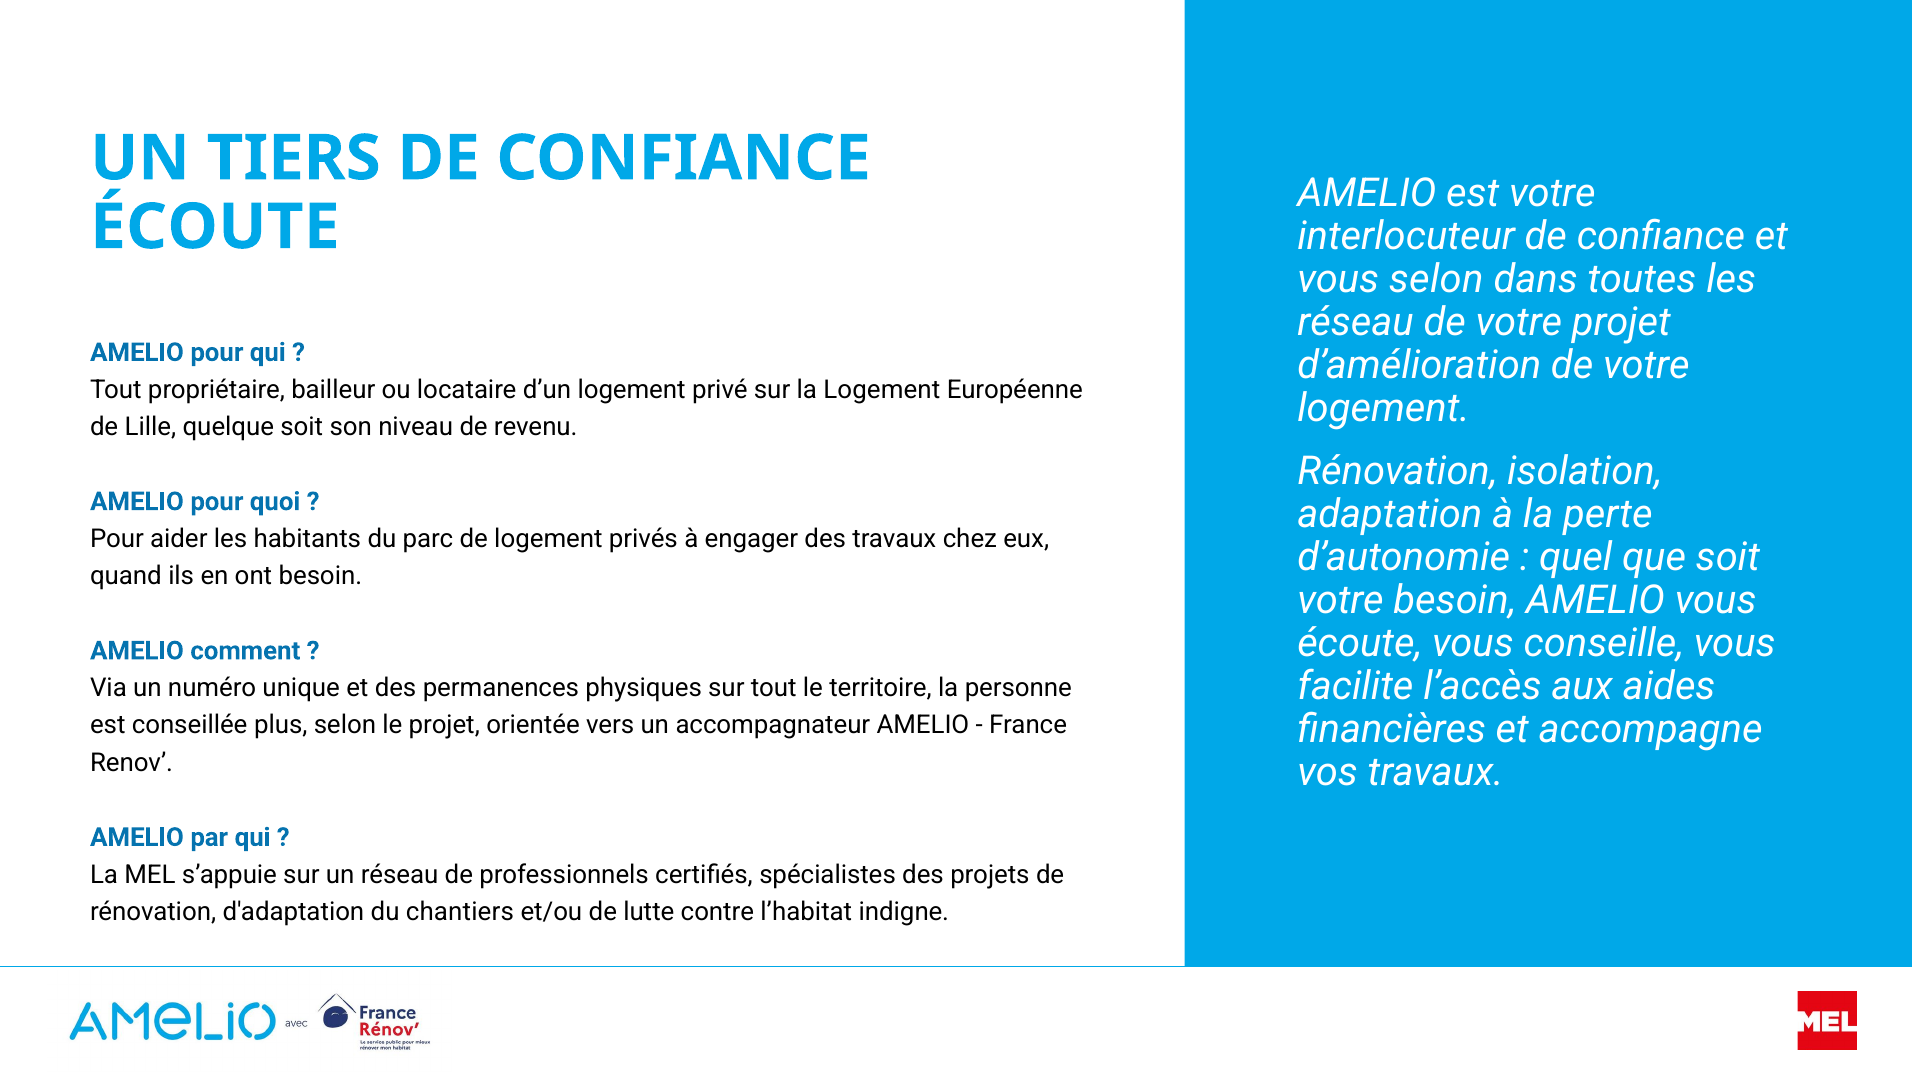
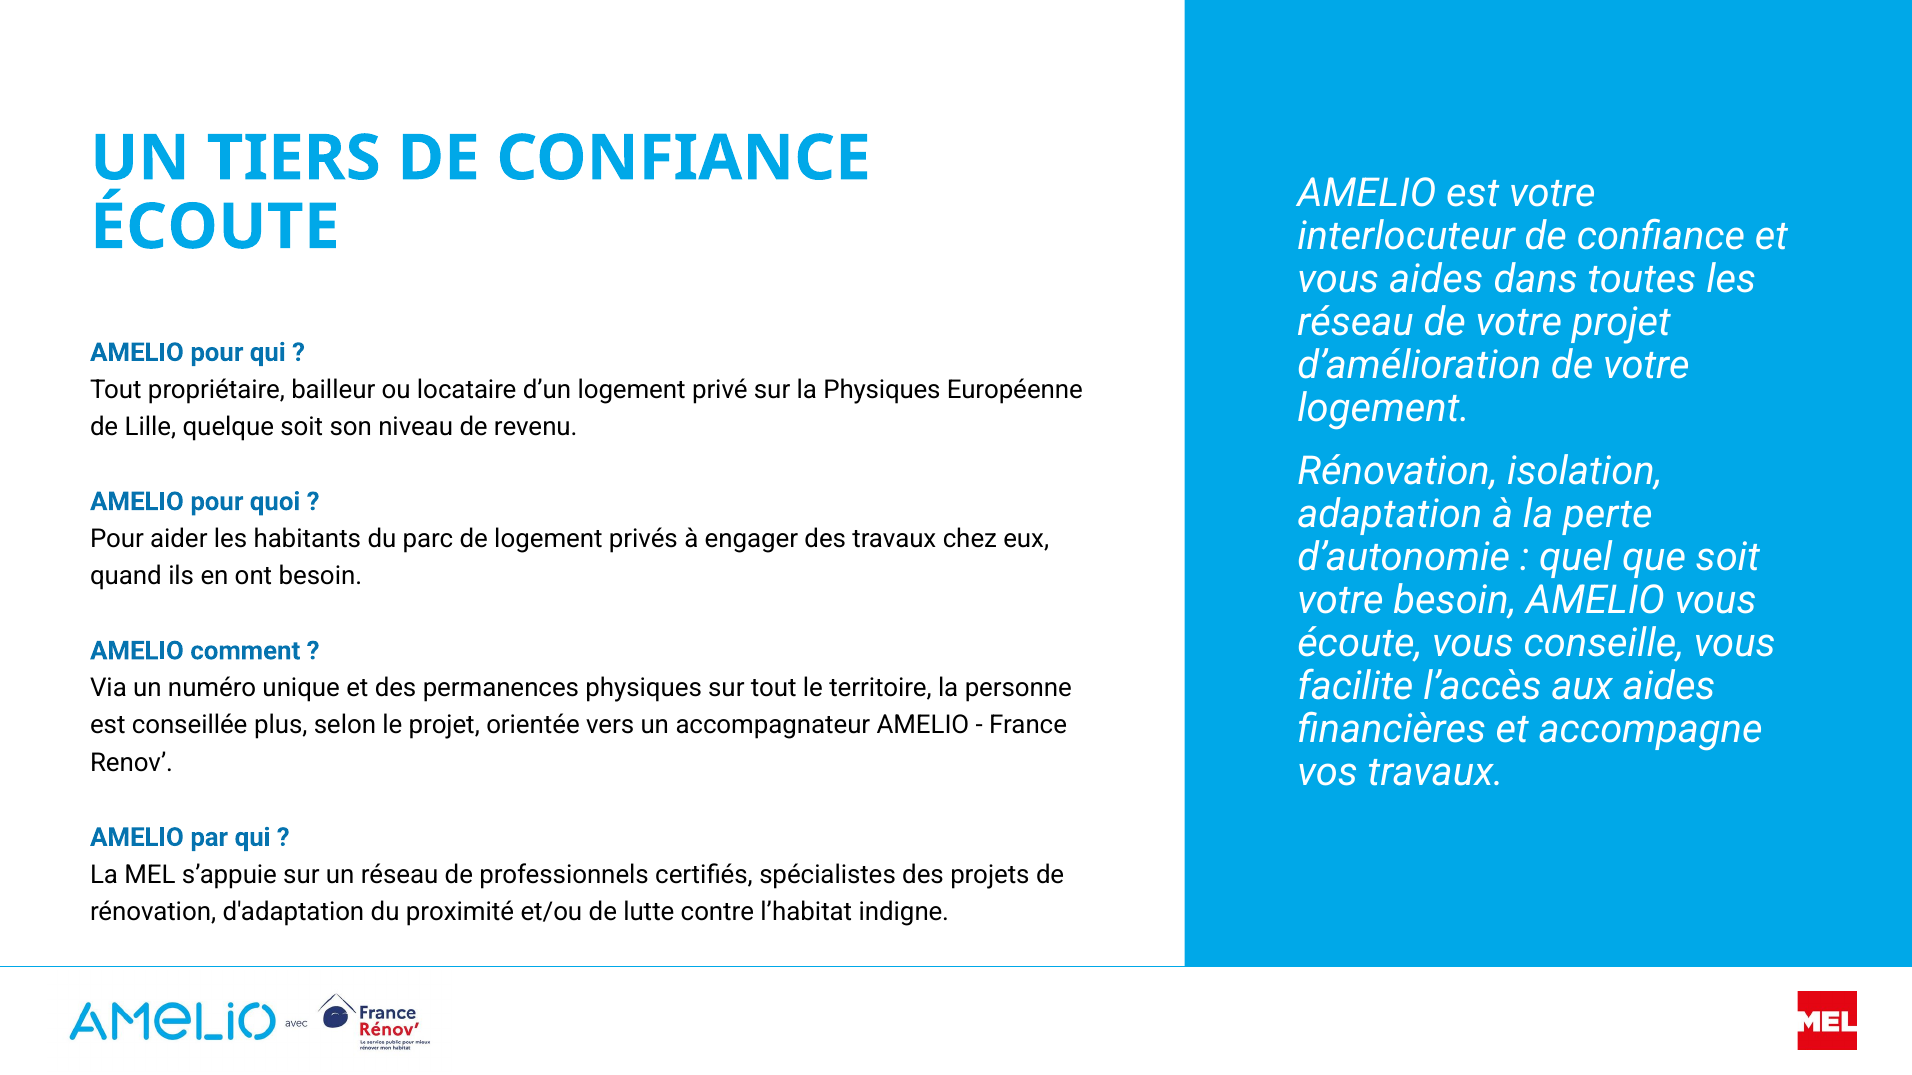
vous selon: selon -> aides (1436, 279)
la Logement: Logement -> Physiques (882, 390)
chantiers: chantiers -> proximité (460, 912)
